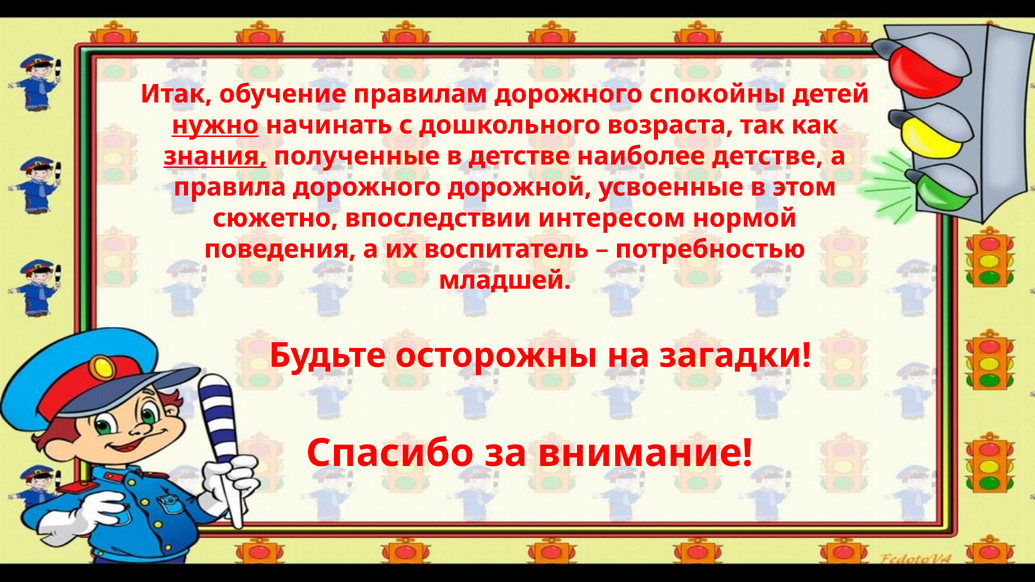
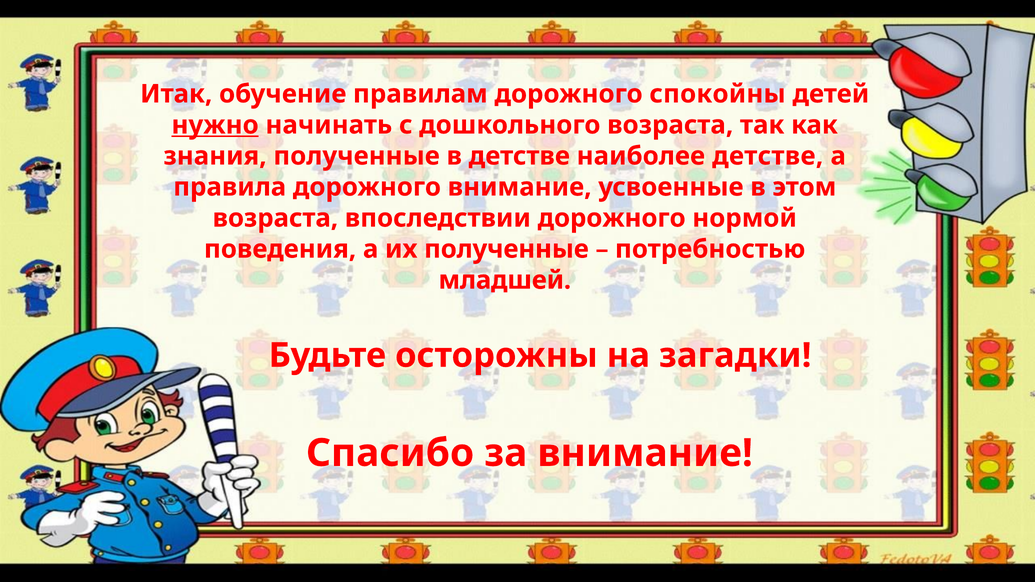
знания underline: present -> none (215, 156)
дорожного дорожной: дорожной -> внимание (520, 187)
сюжетно: сюжетно -> возраста (275, 218)
впоследствии интересом: интересом -> дорожного (612, 218)
их воспитатель: воспитатель -> полученные (506, 249)
